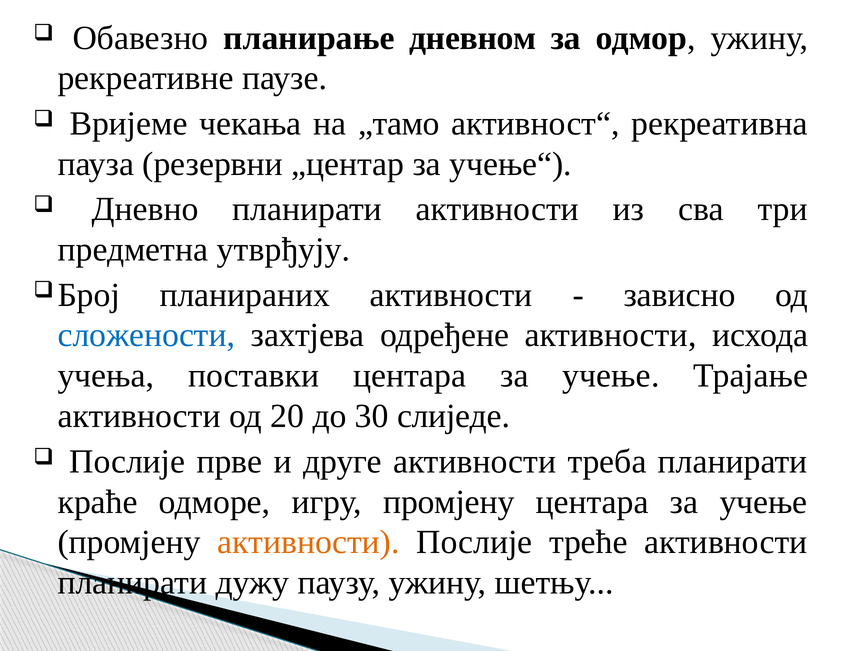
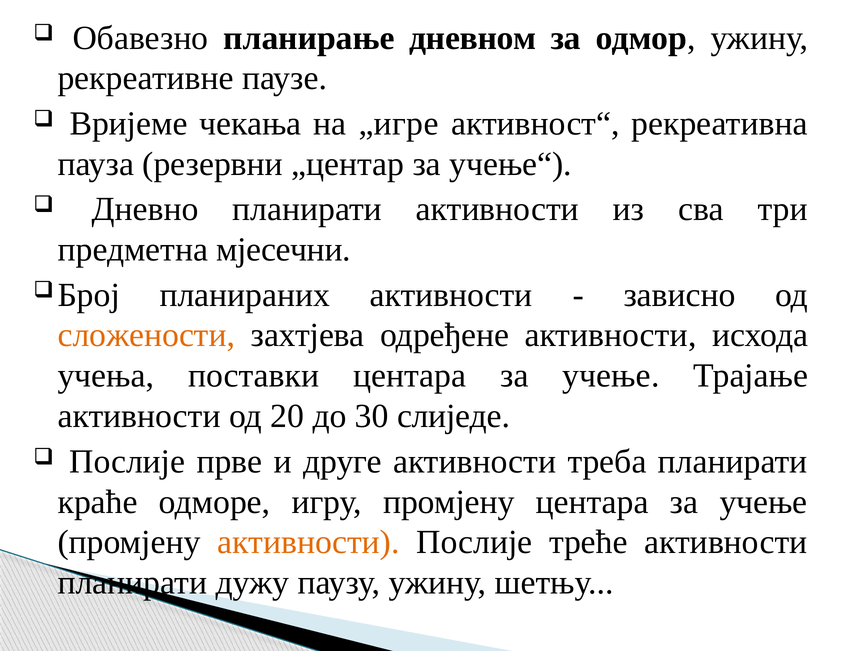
„тамо: „тамо -> „игре (399, 124)
утврђују: утврђују -> мјесечни (284, 250)
сложености colour: blue -> orange (146, 335)
